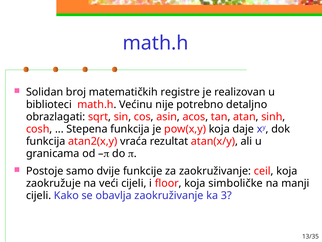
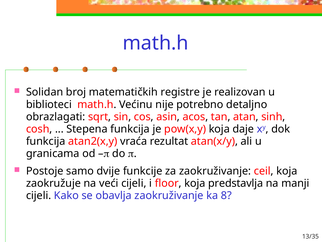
simboličke: simboličke -> predstavlja (236, 183)
3: 3 -> 8 (226, 195)
